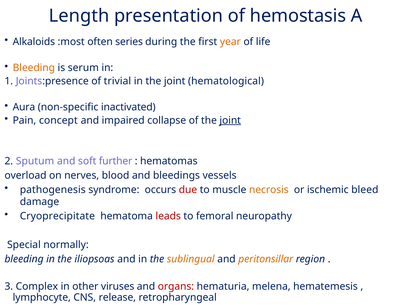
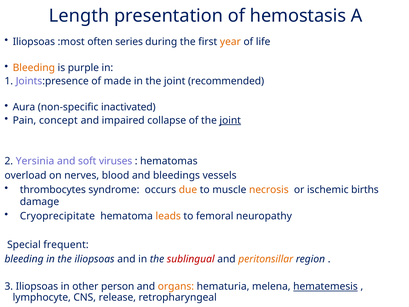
Alkaloids: Alkaloids -> Iliopsoas (34, 42)
serum: serum -> purple (83, 68)
trivial: trivial -> made (117, 81)
hematological: hematological -> recommended (226, 81)
Sputum: Sputum -> Yersinia (35, 161)
further: further -> viruses (116, 161)
pathogenesis: pathogenesis -> thrombocytes (53, 189)
due colour: red -> orange (188, 189)
bleed: bleed -> births (365, 189)
leads colour: red -> orange (168, 216)
normally: normally -> frequent (66, 245)
sublingual colour: orange -> red (191, 259)
3 Complex: Complex -> Iliopsoas (37, 286)
viruses: viruses -> person (118, 286)
organs colour: red -> orange (176, 286)
hematemesis underline: none -> present (325, 286)
